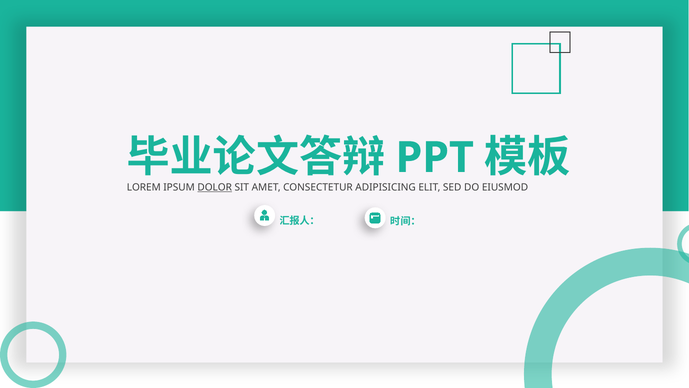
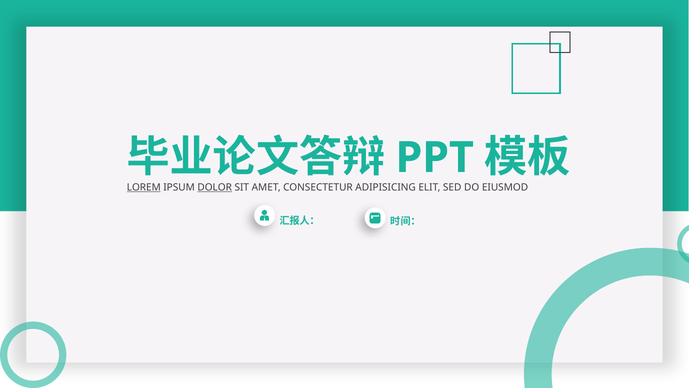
LOREM underline: none -> present (144, 187)
